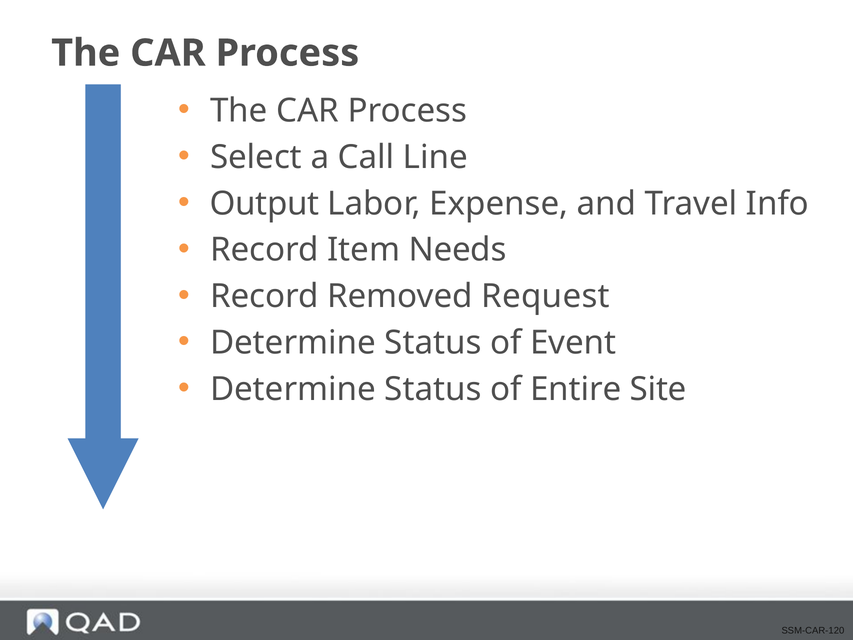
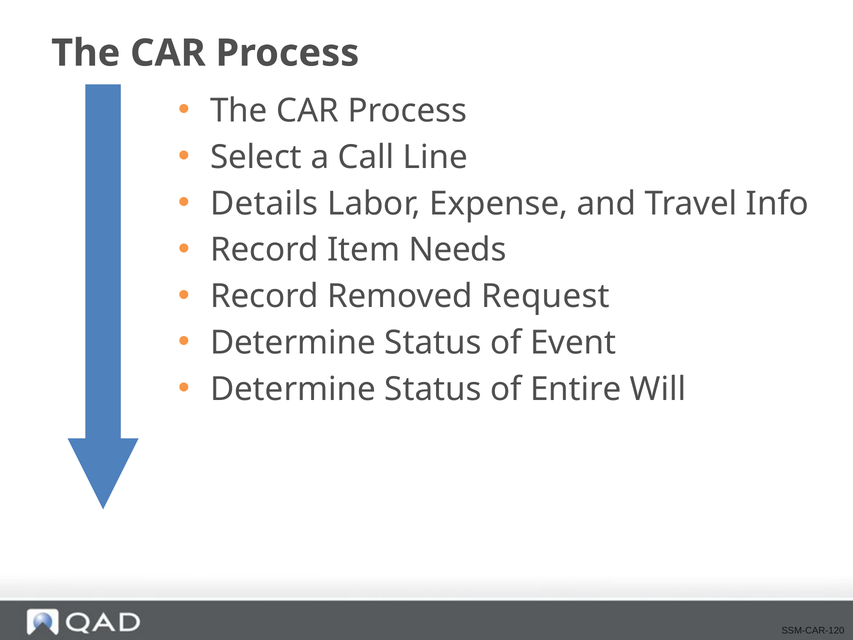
Output: Output -> Details (264, 204)
Site: Site -> Will (658, 389)
